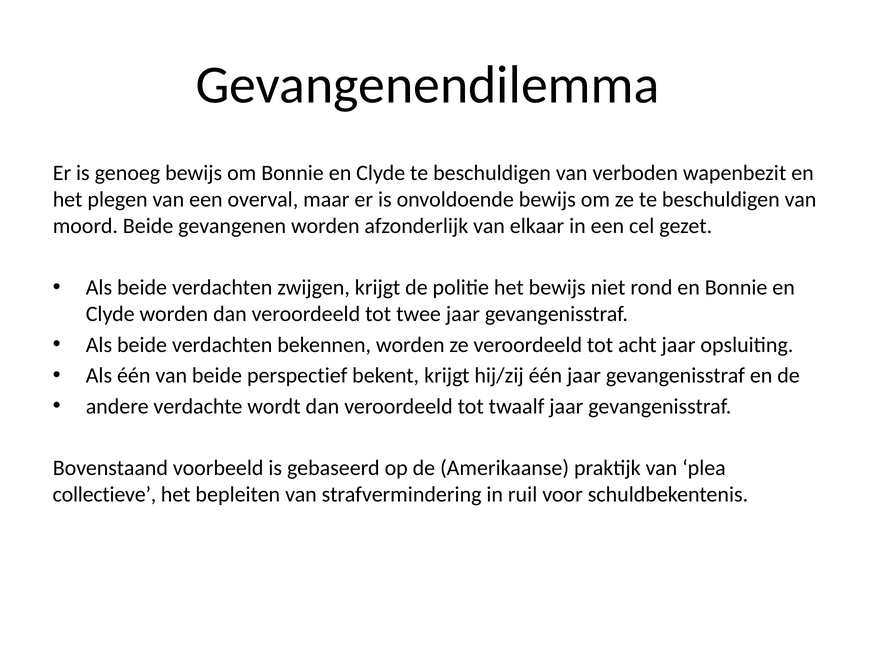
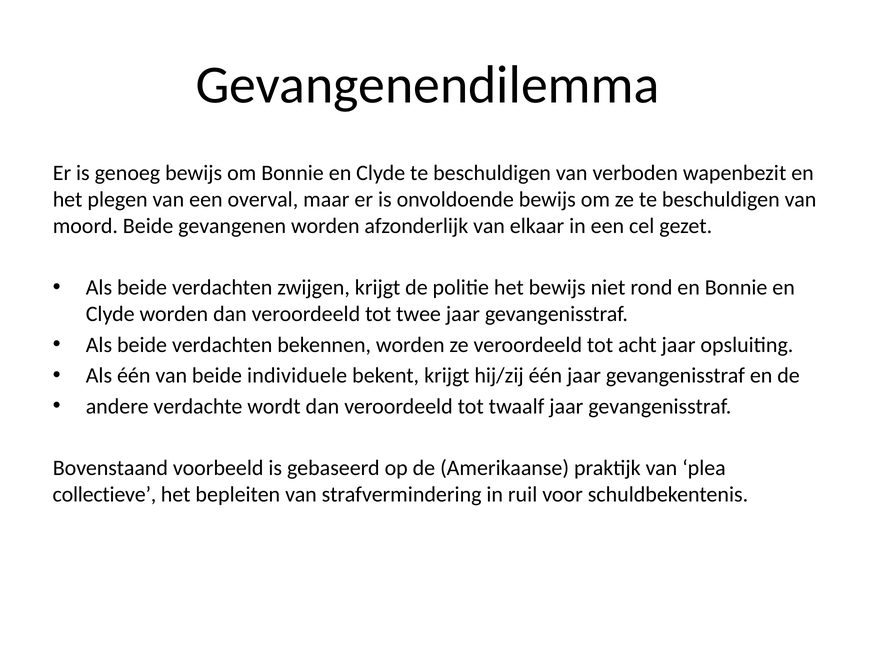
perspectief: perspectief -> individuele (297, 376)
